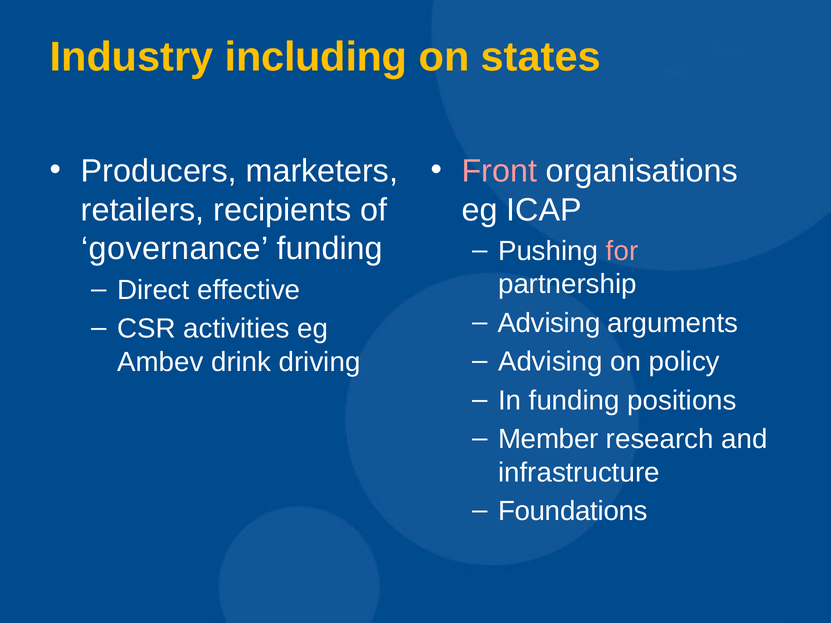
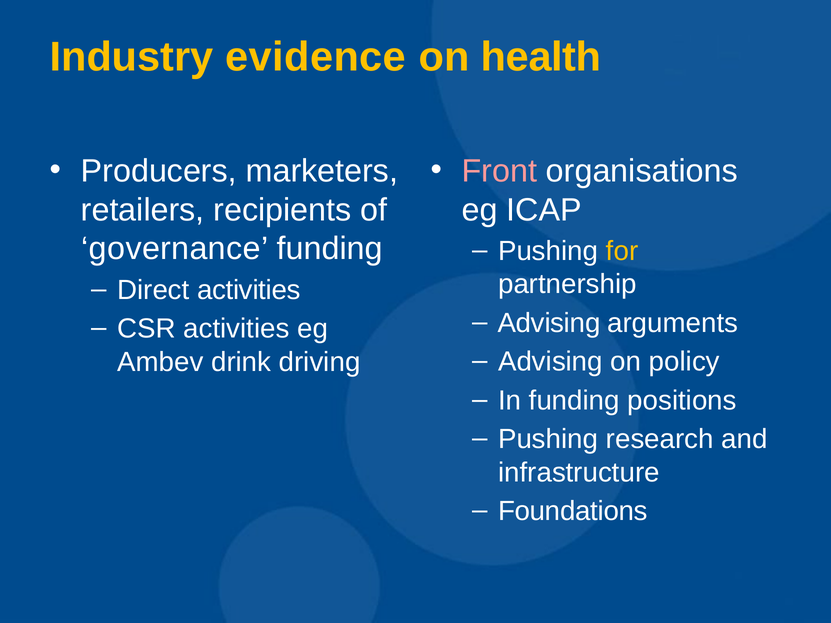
including: including -> evidence (316, 57)
states: states -> health (541, 57)
for colour: pink -> yellow (622, 251)
Direct effective: effective -> activities (249, 290)
Member: Member -> Pushing (548, 440)
